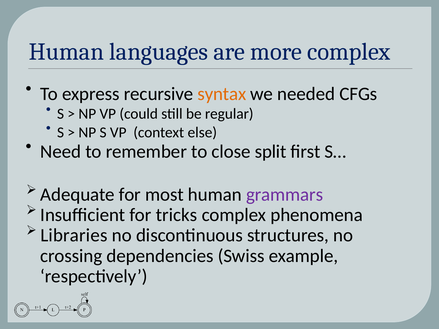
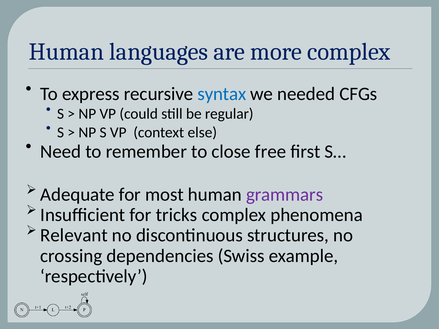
syntax colour: orange -> blue (222, 94)
split: split -> free (271, 152)
Libraries: Libraries -> Relevant (74, 236)
